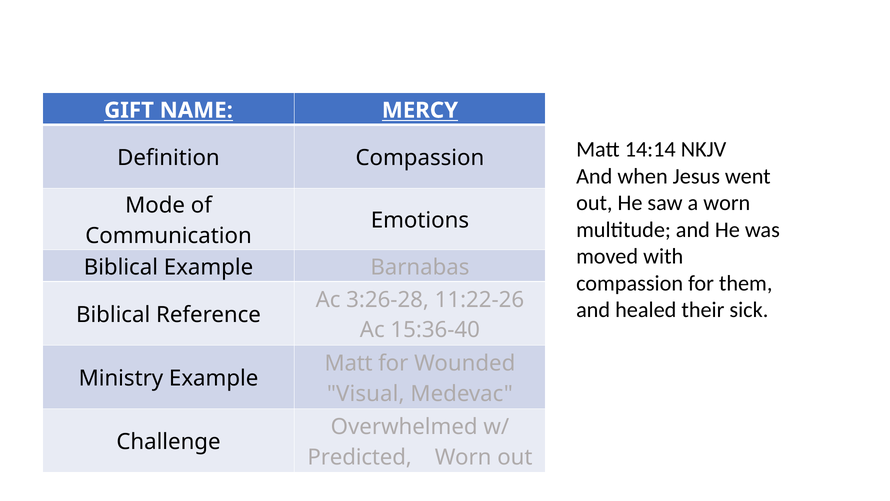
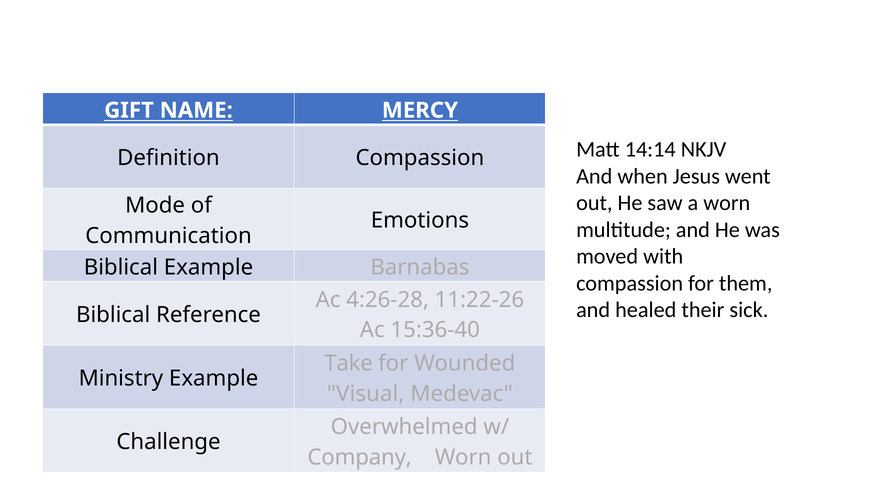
3:26-28: 3:26-28 -> 4:26-28 (388, 300)
Matt: Matt -> Take (349, 363)
Predicted: Predicted -> Company (360, 457)
